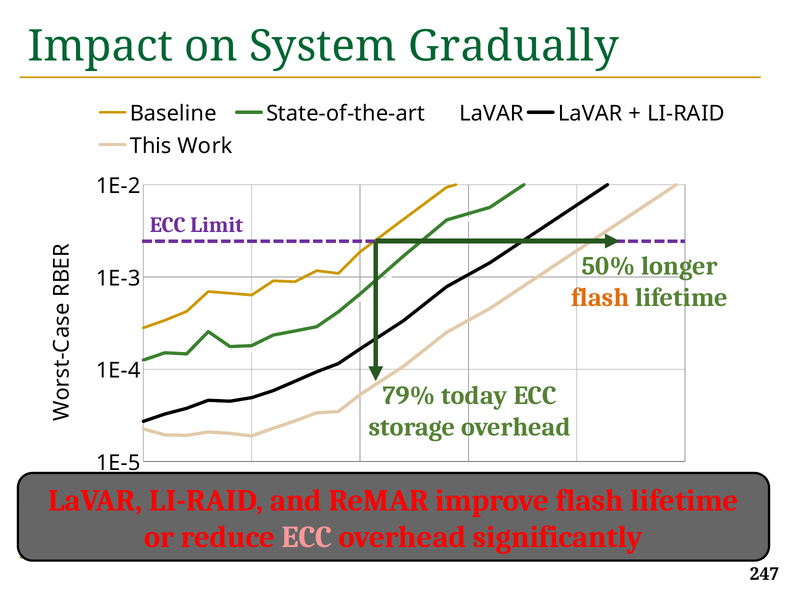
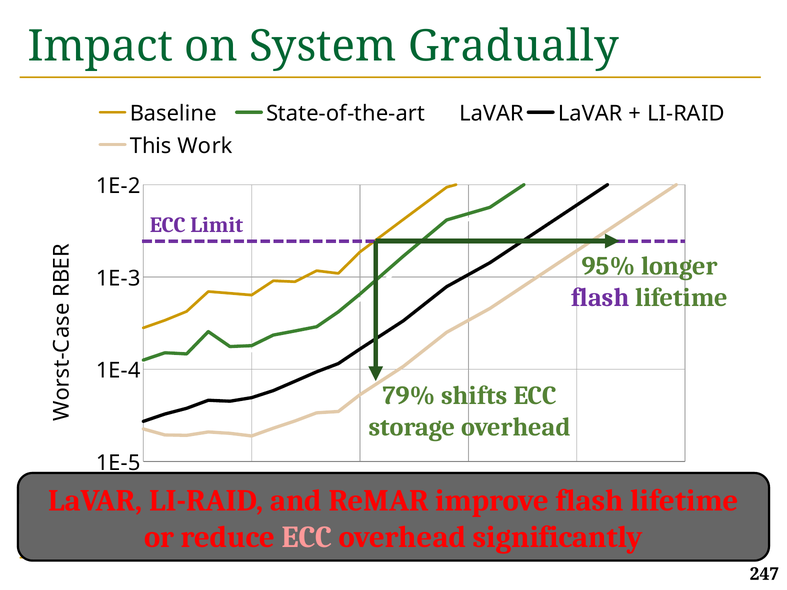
50%: 50% -> 95% (608, 266)
flash colour: orange -> purple (600, 298)
today: today -> shifts (474, 396)
